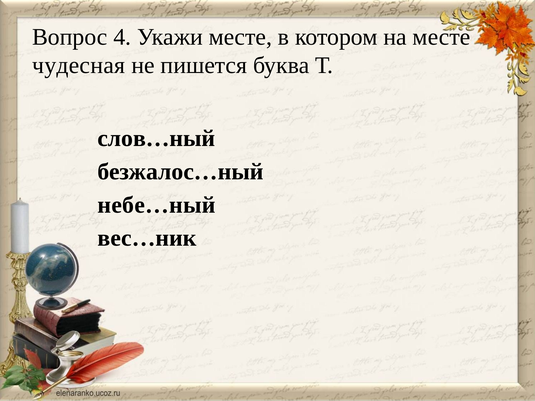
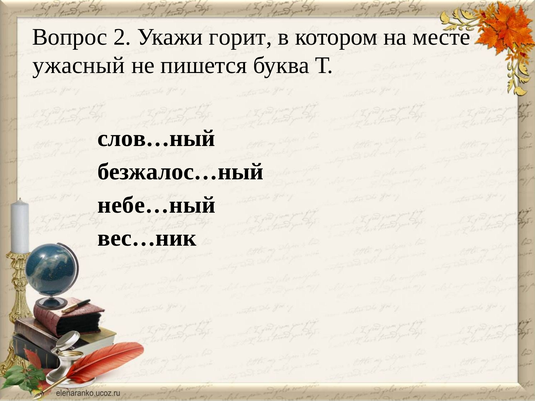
4: 4 -> 2 (122, 37)
Укажи месте: месте -> горит (240, 37)
чудесная: чудесная -> ужасный (79, 65)
